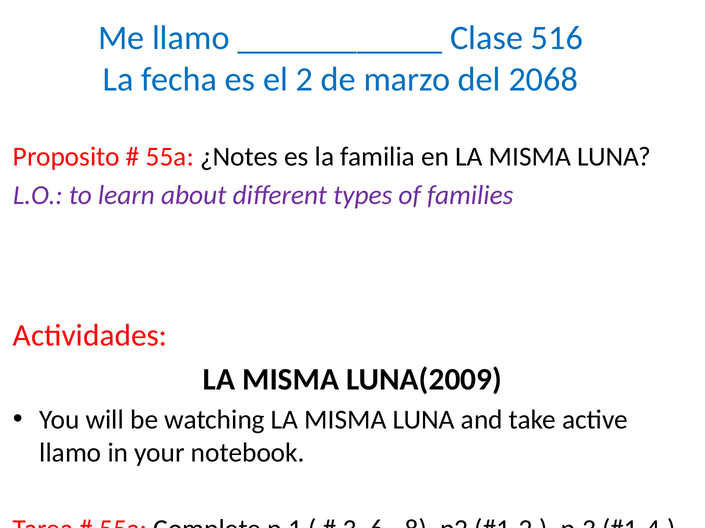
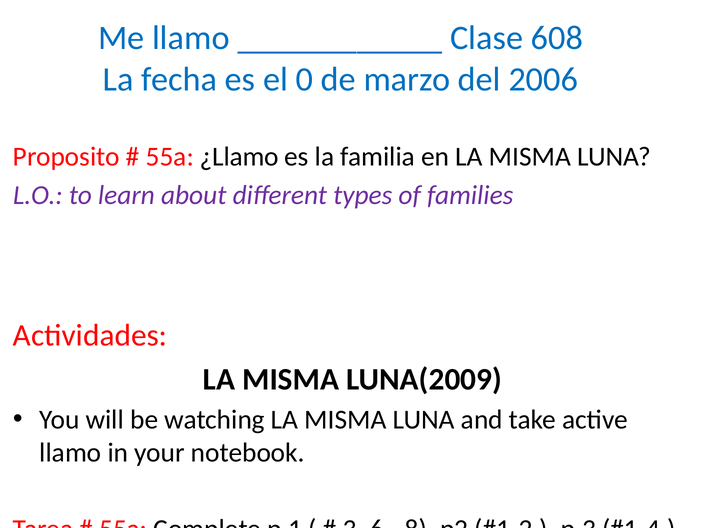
516: 516 -> 608 (557, 38)
2: 2 -> 0 (304, 79)
2068: 2068 -> 2006 (543, 79)
¿Notes: ¿Notes -> ¿Llamo (239, 157)
